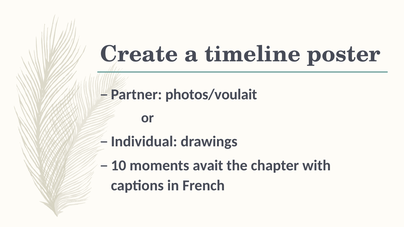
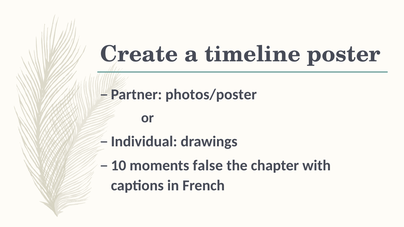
photos/voulait: photos/voulait -> photos/poster (211, 94)
avait: avait -> false (208, 166)
